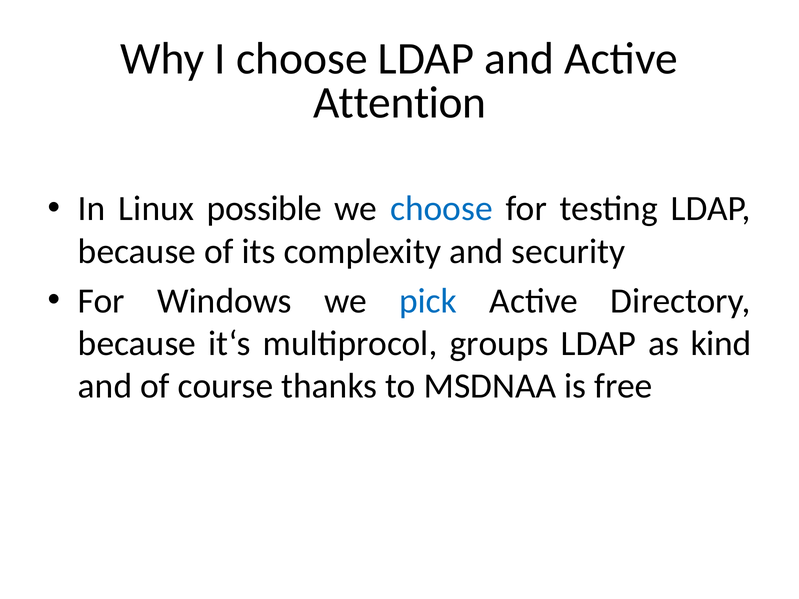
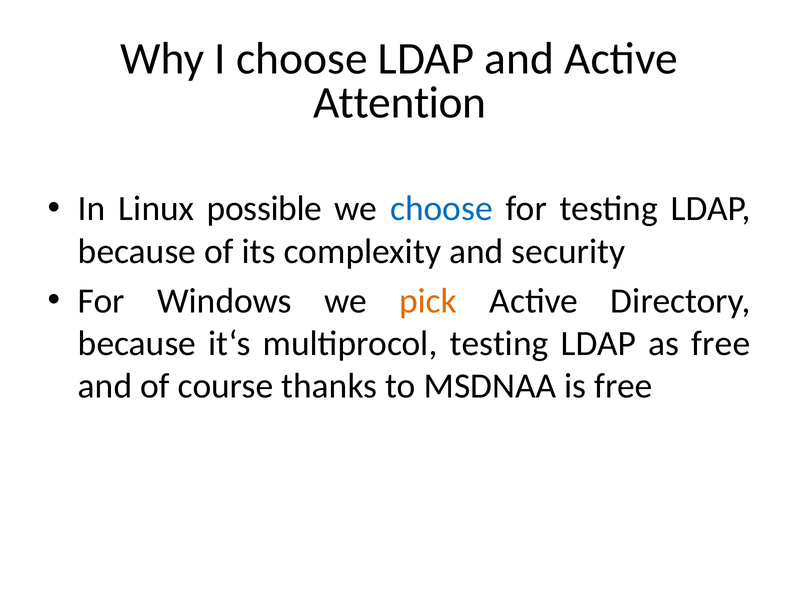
pick colour: blue -> orange (428, 301)
multiprocol groups: groups -> testing (499, 344)
as kind: kind -> free (721, 344)
